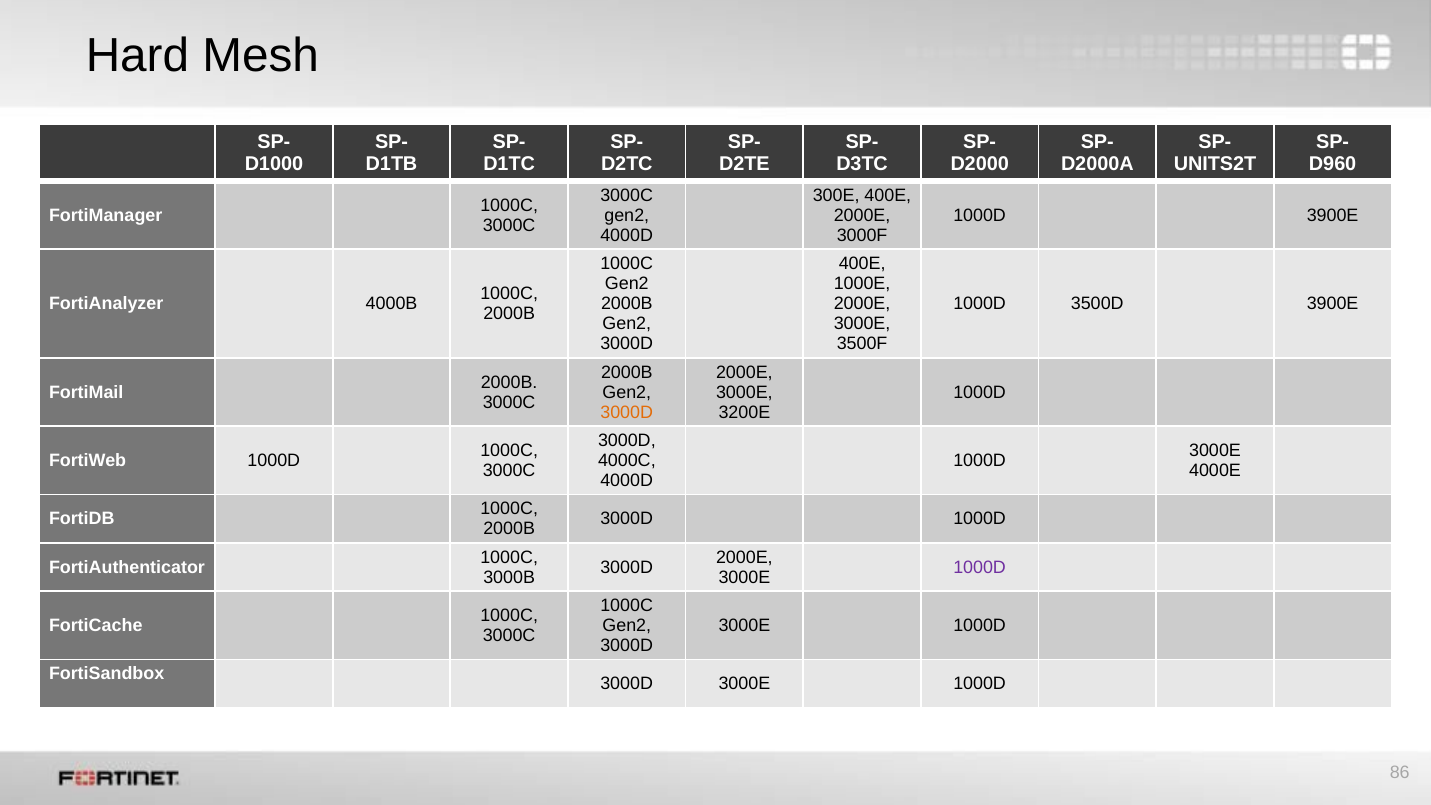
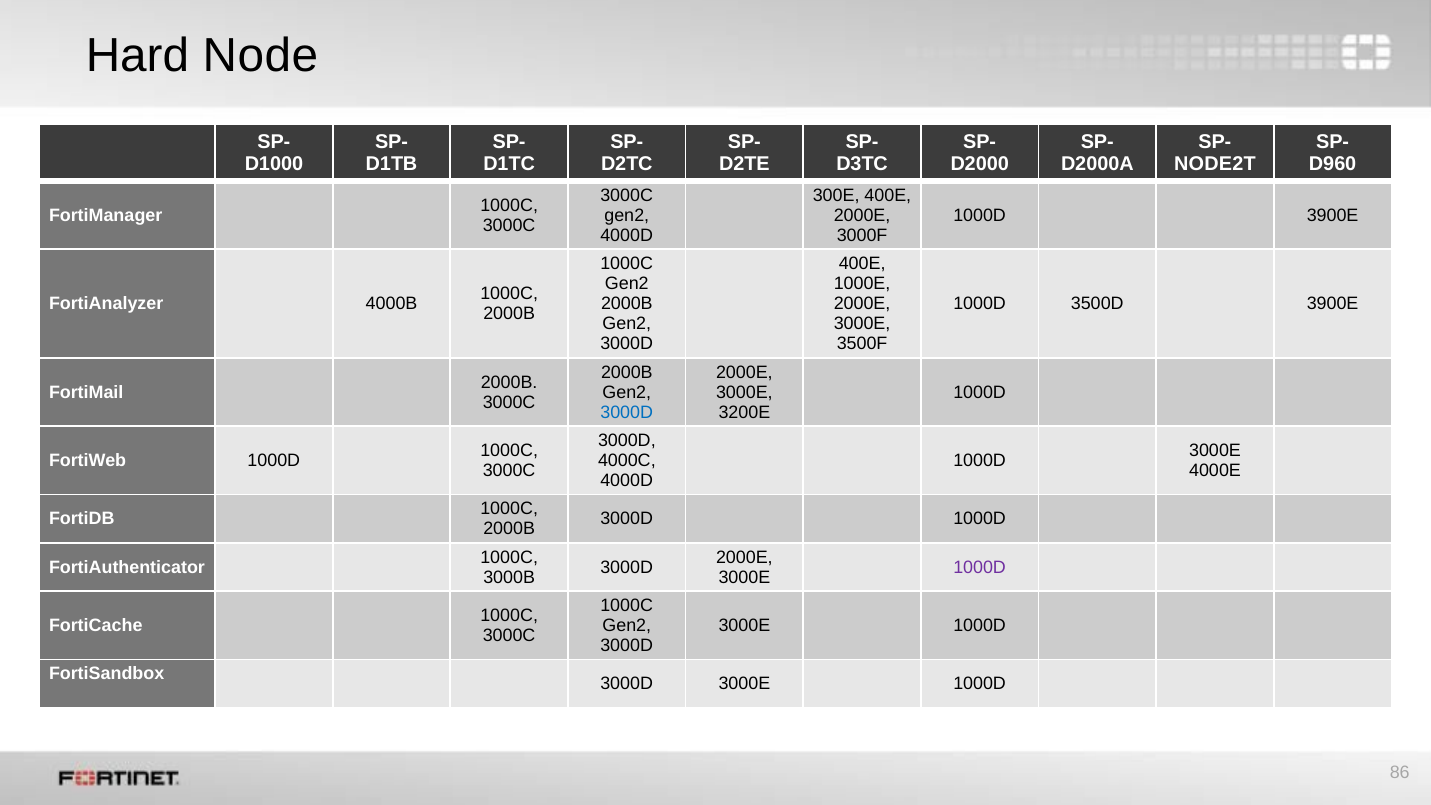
Mesh: Mesh -> Node (260, 56)
UNITS2T: UNITS2T -> NODE2T (1215, 164)
3000D colour: orange -> blue (627, 412)
